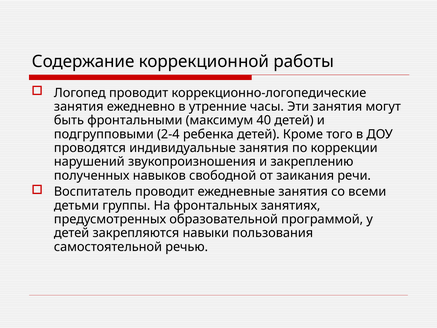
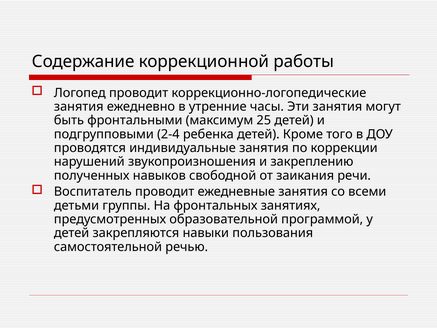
40: 40 -> 25 (264, 120)
